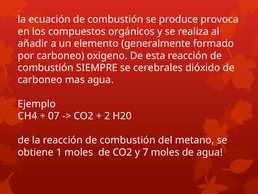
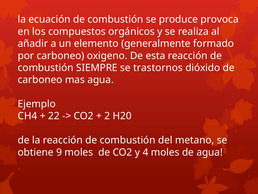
cerebrales: cerebrales -> trastornos (158, 68)
07: 07 -> 22 (54, 116)
1: 1 -> 9 (59, 152)
7: 7 -> 4 (145, 152)
